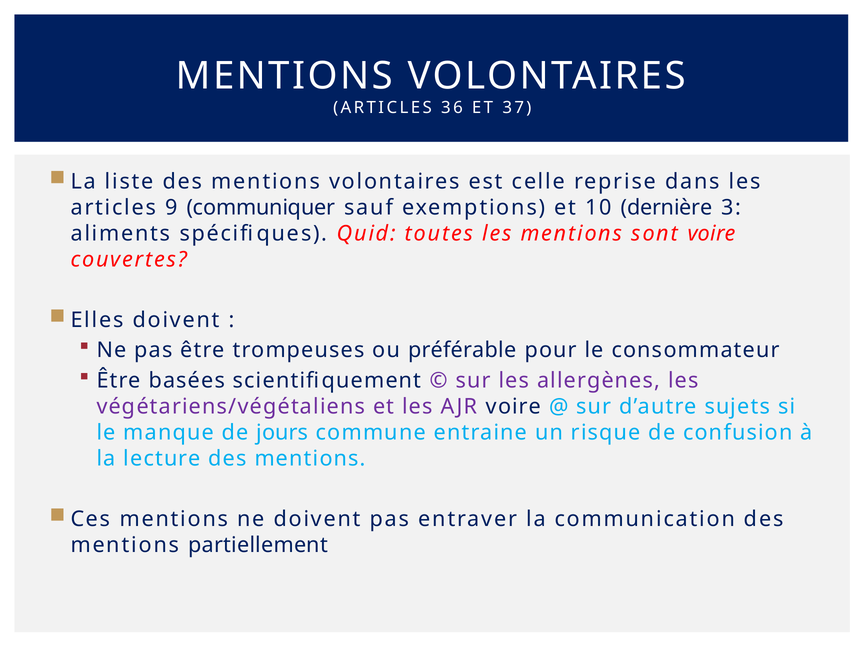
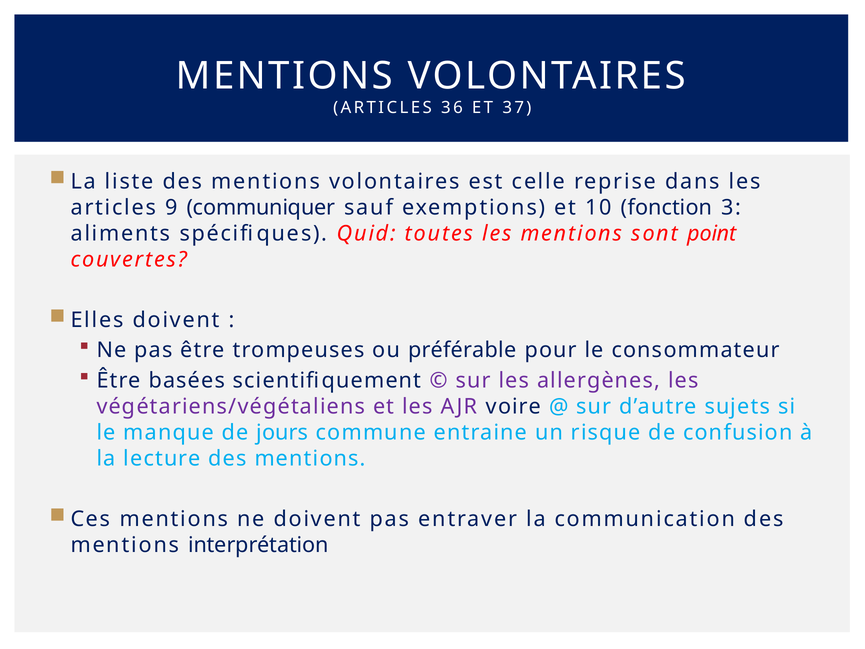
dernière: dernière -> fonction (667, 207)
sont voire: voire -> point (712, 233)
partiellement: partiellement -> interprétation (258, 545)
